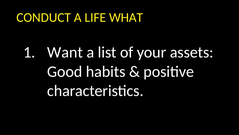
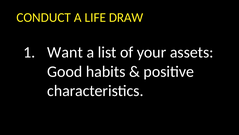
WHAT: WHAT -> DRAW (126, 17)
